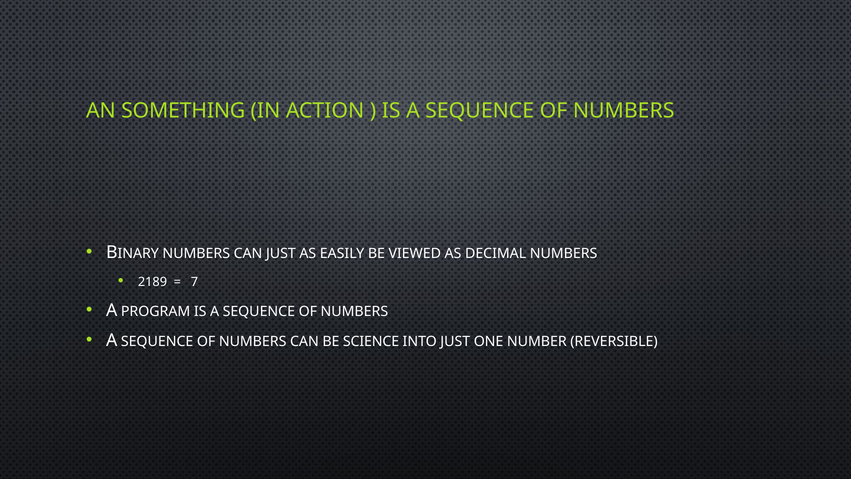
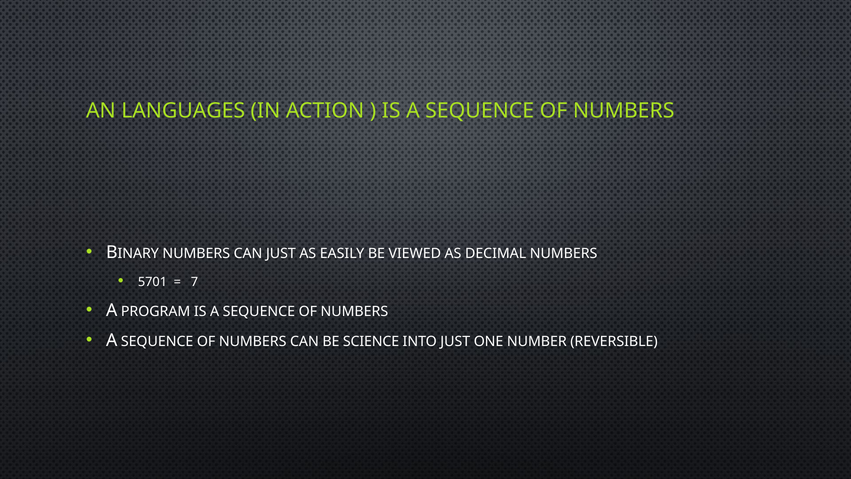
SOMETHING: SOMETHING -> LANGUAGES (183, 110)
2189: 2189 -> 5701 (152, 282)
